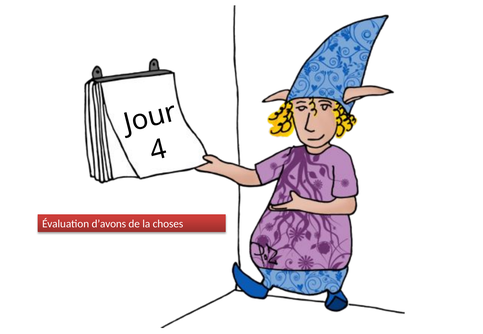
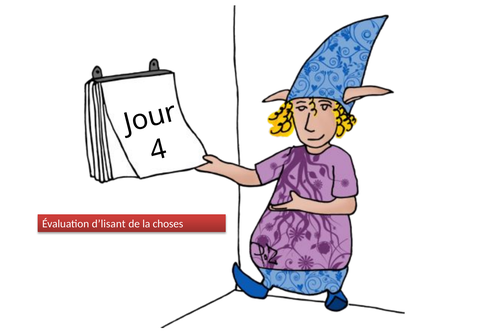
d’avons: d’avons -> d’lisant (109, 224)
